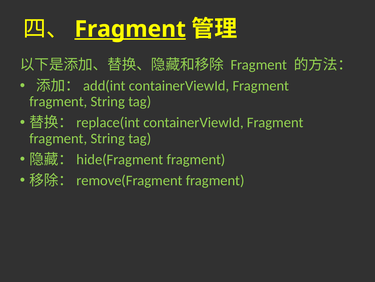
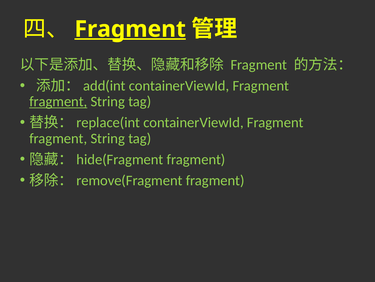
fragment underline: none -> present (58, 101)
